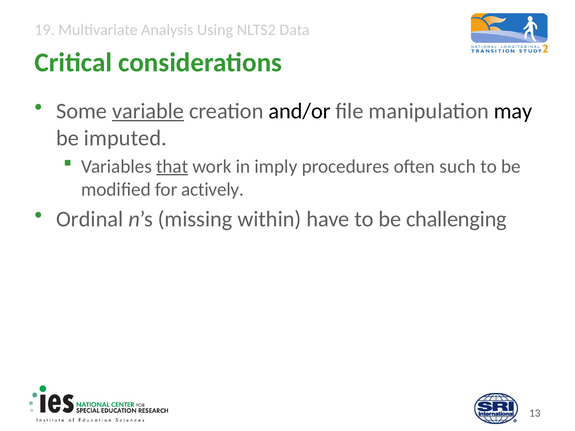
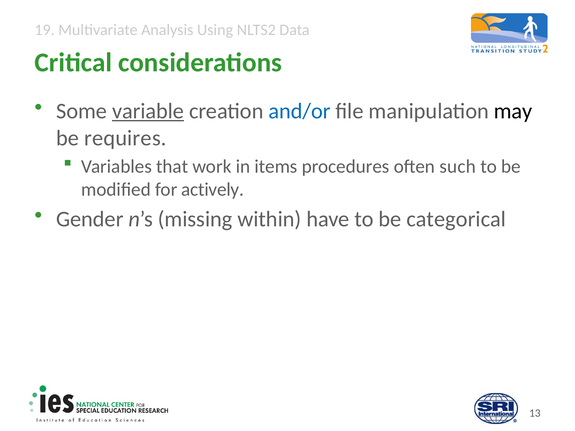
and/or colour: black -> blue (300, 111)
imputed: imputed -> requires (125, 138)
that underline: present -> none (172, 167)
imply: imply -> items (276, 167)
Ordinal: Ordinal -> Gender (90, 219)
challenging: challenging -> categorical (456, 219)
